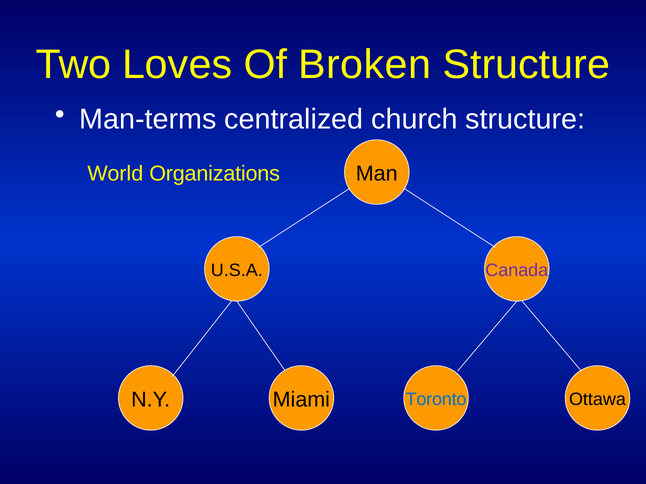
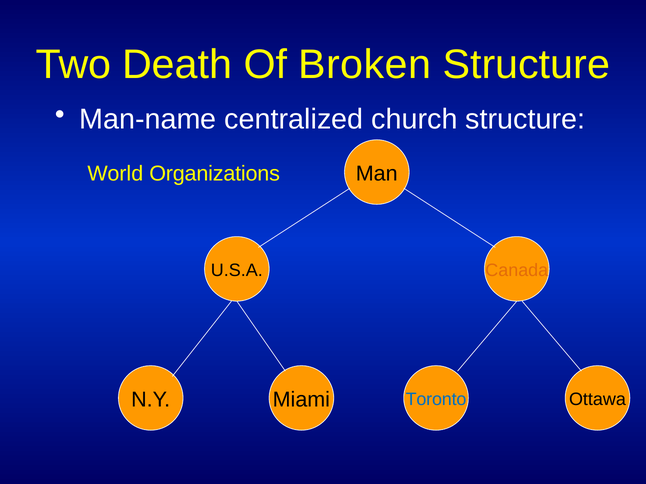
Loves: Loves -> Death (177, 65)
Man-terms: Man-terms -> Man-name (148, 119)
Canada colour: purple -> orange (517, 270)
